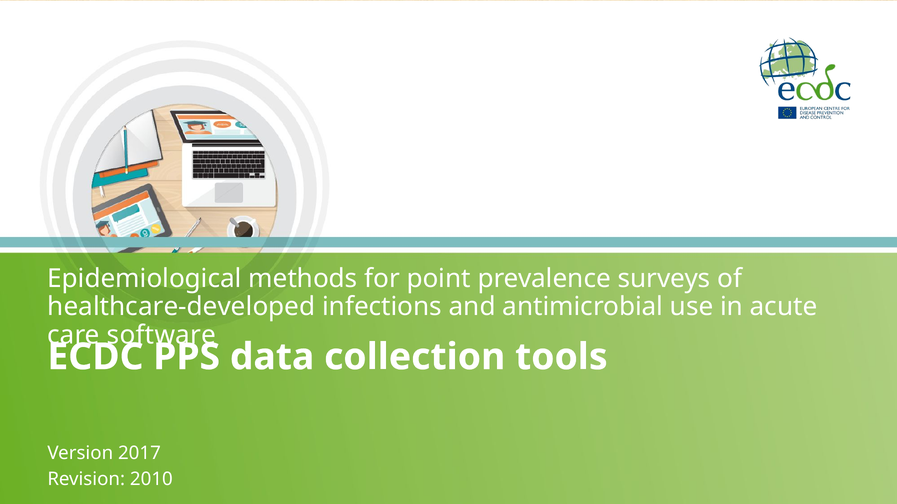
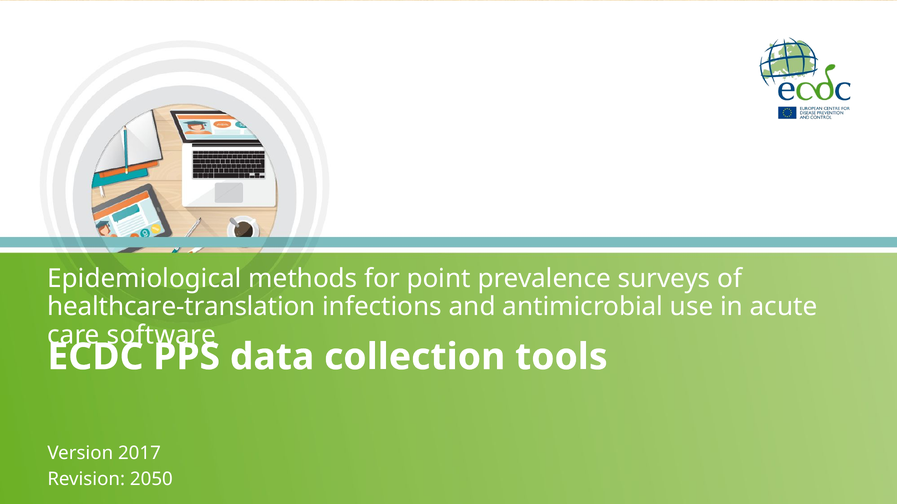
healthcare-developed: healthcare-developed -> healthcare-translation (181, 307)
2010: 2010 -> 2050 (151, 480)
